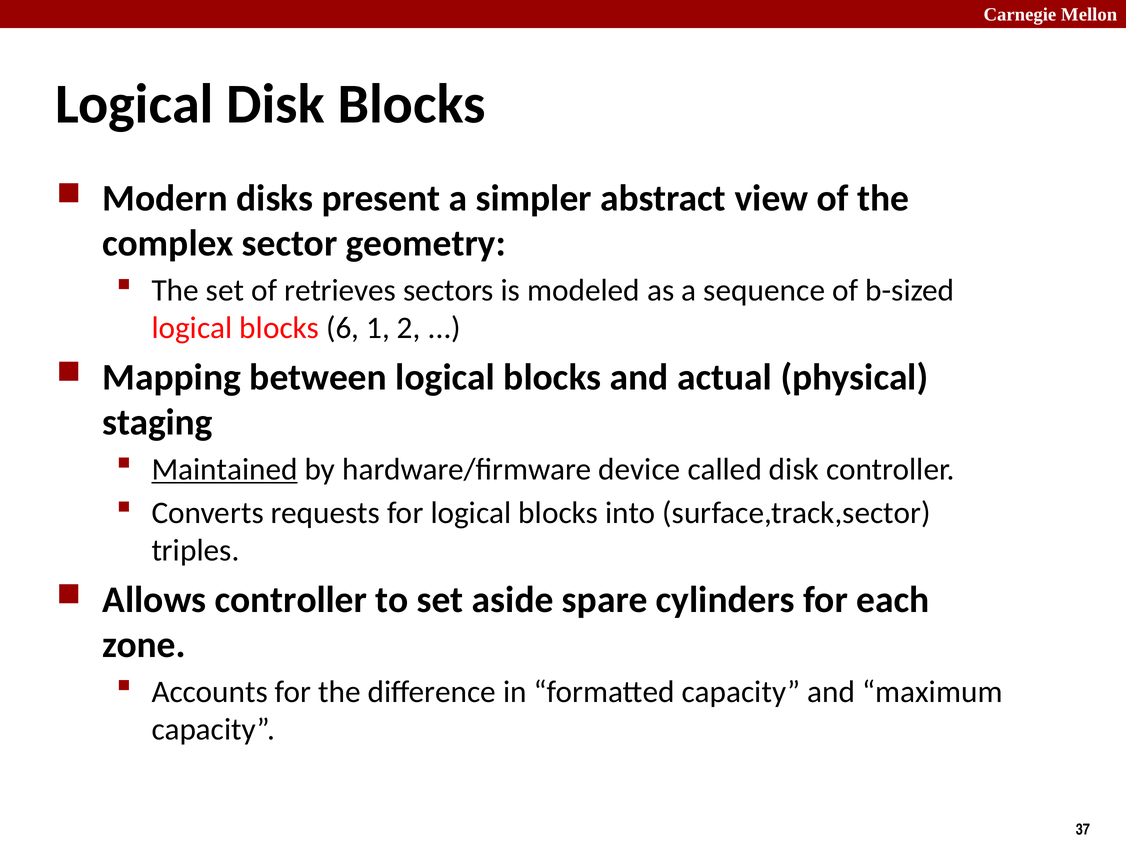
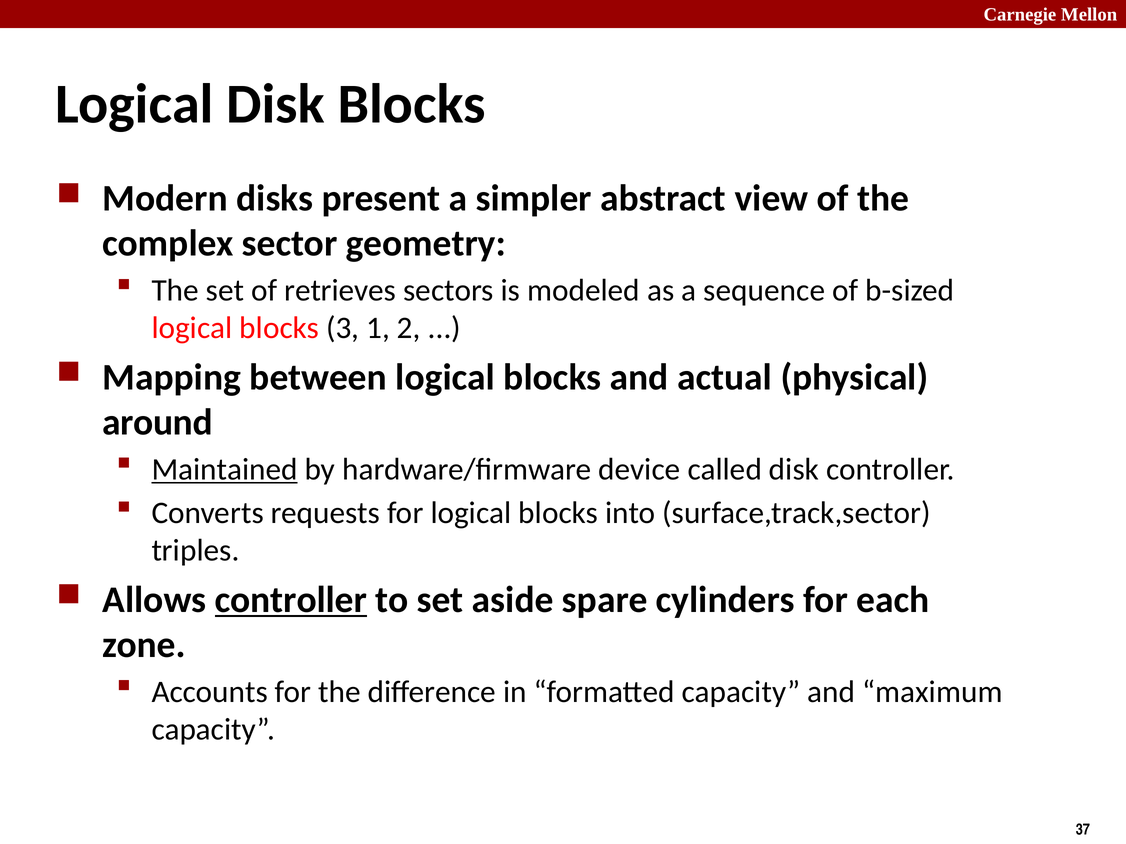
6: 6 -> 3 (343, 328)
staging: staging -> around (158, 422)
controller underline: none -> present (291, 600)
